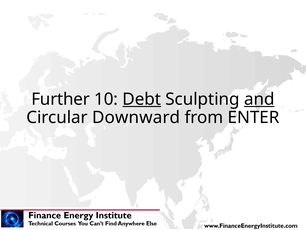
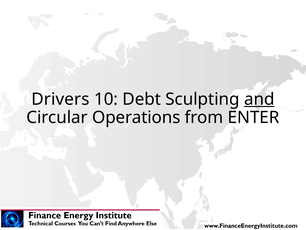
Further: Further -> Drivers (60, 99)
Debt underline: present -> none (142, 99)
Downward: Downward -> Operations (136, 117)
